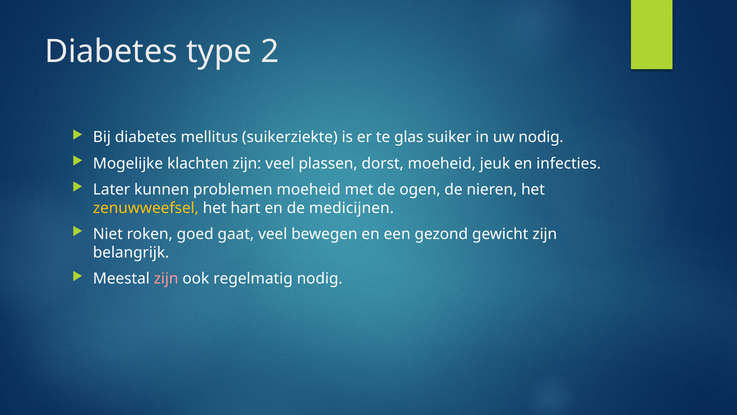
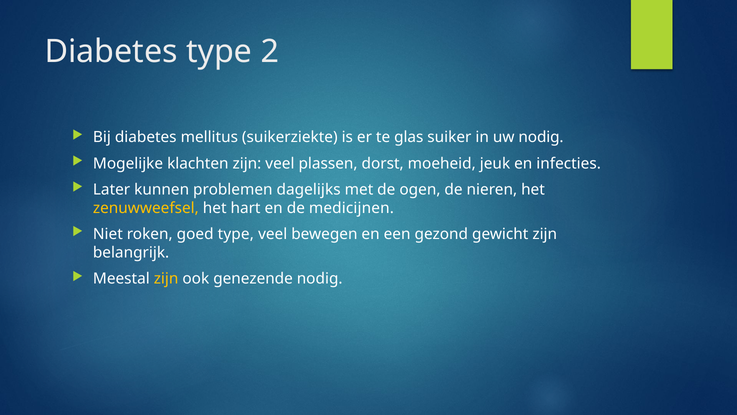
problemen moeheid: moeheid -> dagelijks (309, 189)
goed gaat: gaat -> type (236, 234)
zijn colour: pink -> yellow (166, 278)
regelmatig: regelmatig -> genezende (253, 278)
